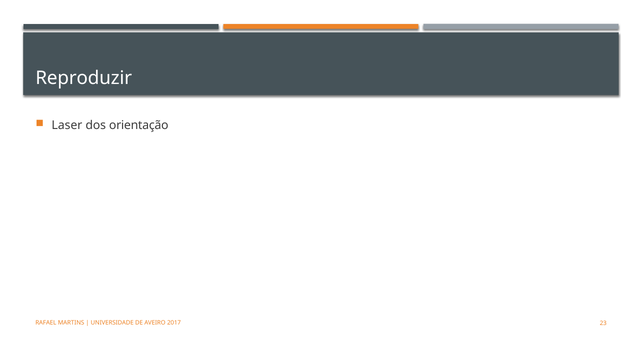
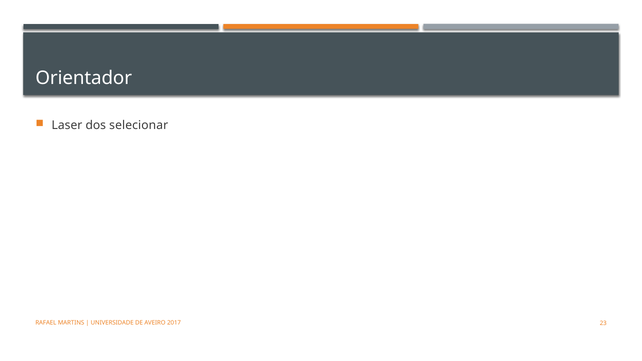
Reproduzir: Reproduzir -> Orientador (84, 78)
orientação: orientação -> selecionar (139, 125)
